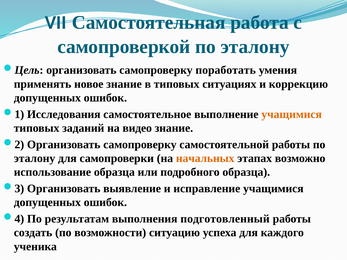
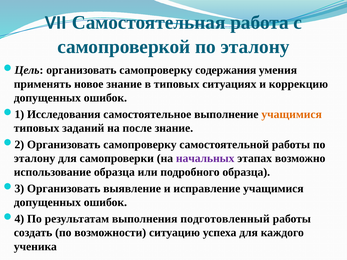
поработать: поработать -> содержания (226, 70)
видео: видео -> после (137, 128)
начальных colour: orange -> purple (205, 158)
